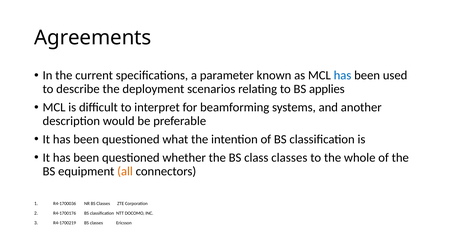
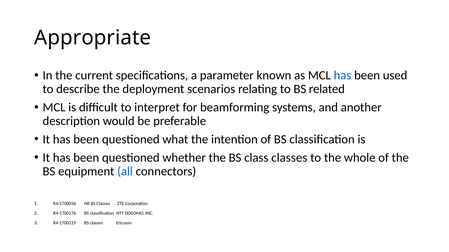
Agreements: Agreements -> Appropriate (93, 38)
applies: applies -> related (327, 89)
all colour: orange -> blue (125, 172)
